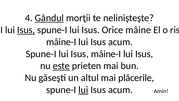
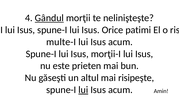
Isus underline: present -> none (26, 30)
mâine: mâine -> patimi (138, 30)
mâine-I: mâine-I -> multe-I (61, 42)
Isus mâine-I: mâine-I -> morţii-I (106, 54)
este underline: present -> none (61, 66)
mai plăcerile: plăcerile -> risipeşte (136, 78)
